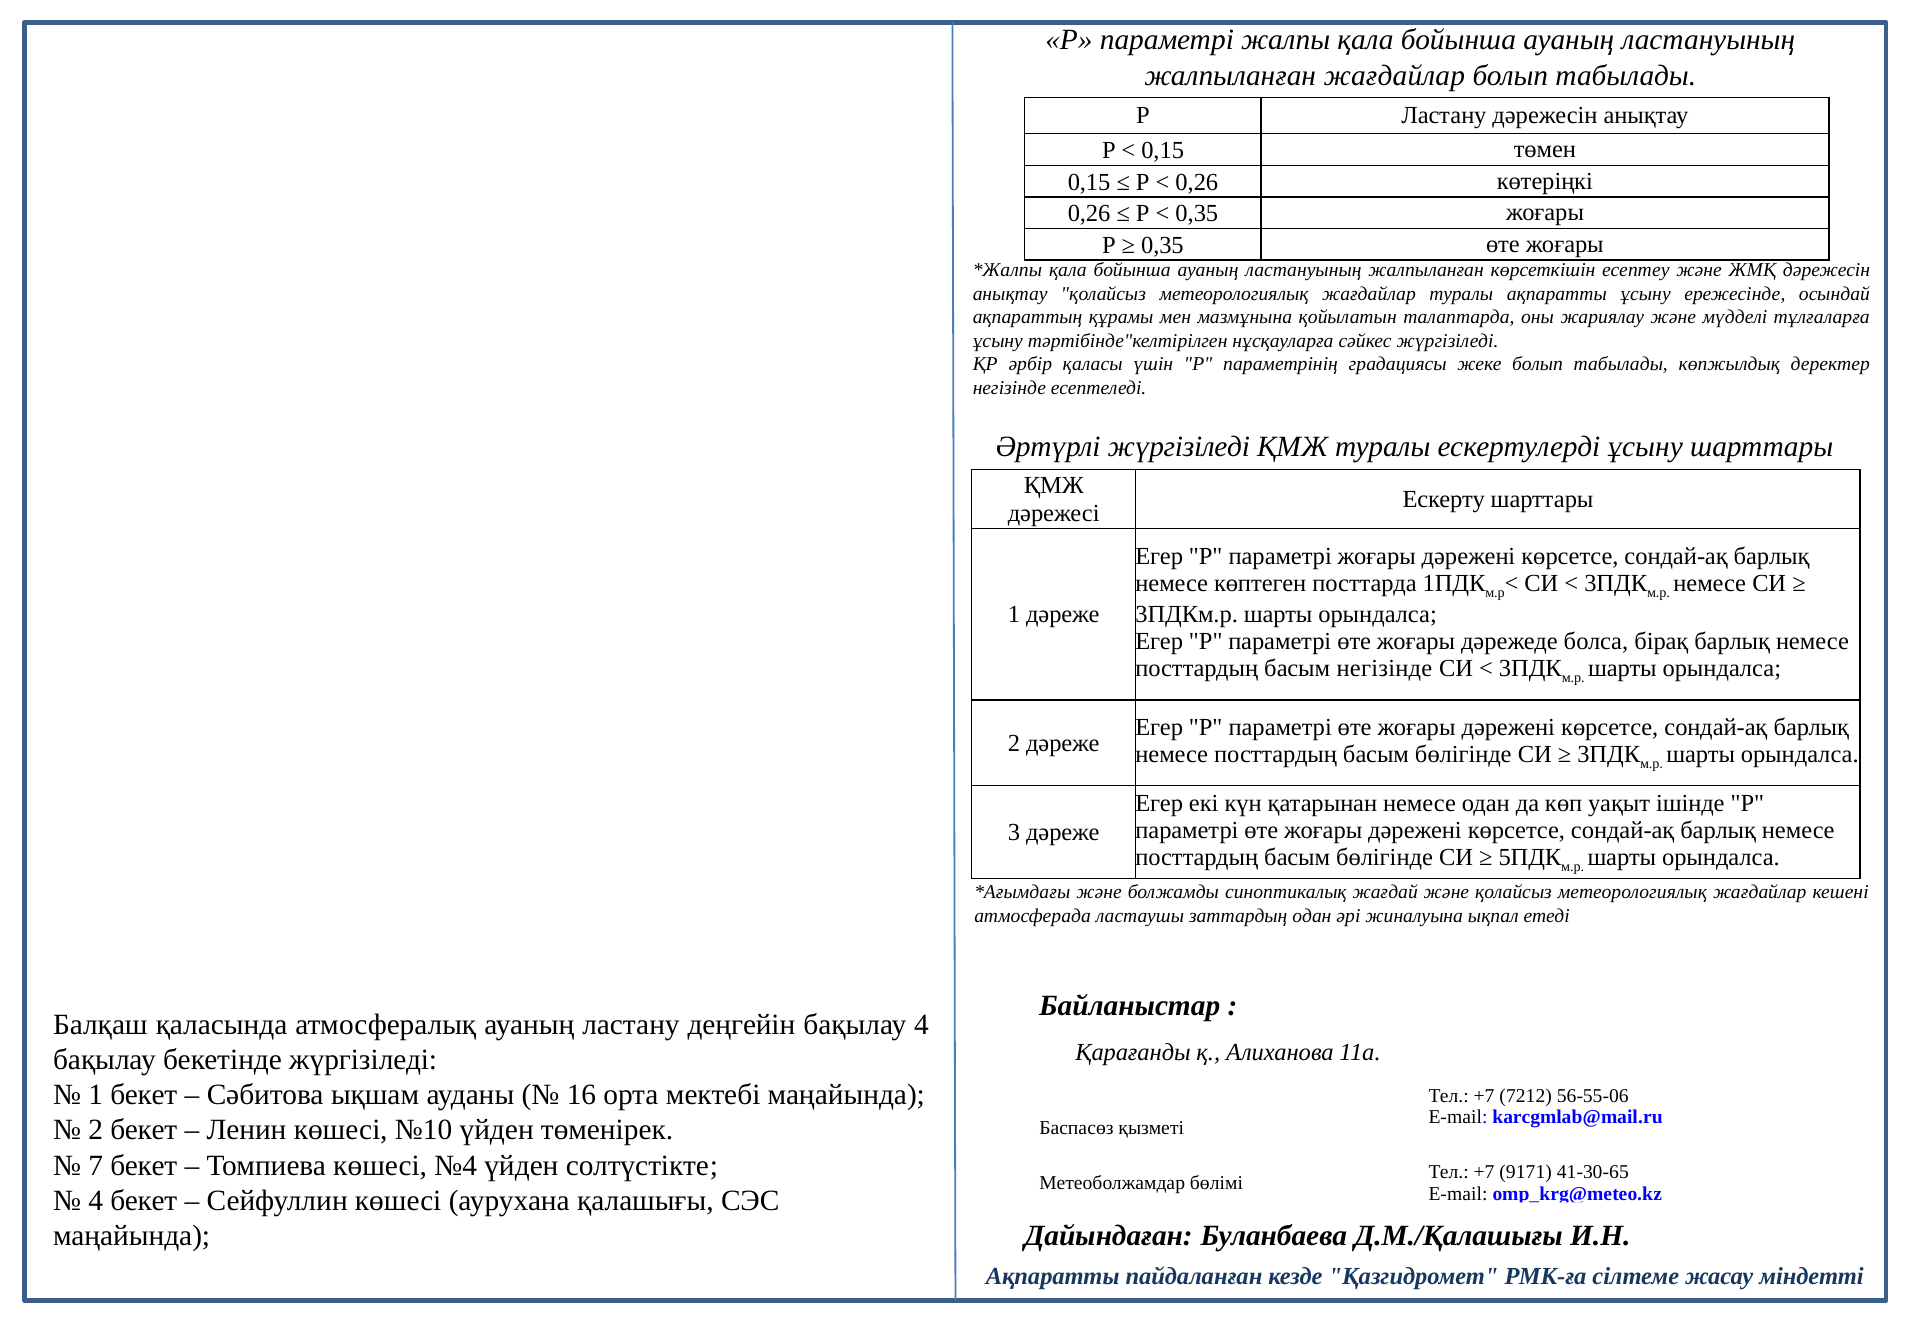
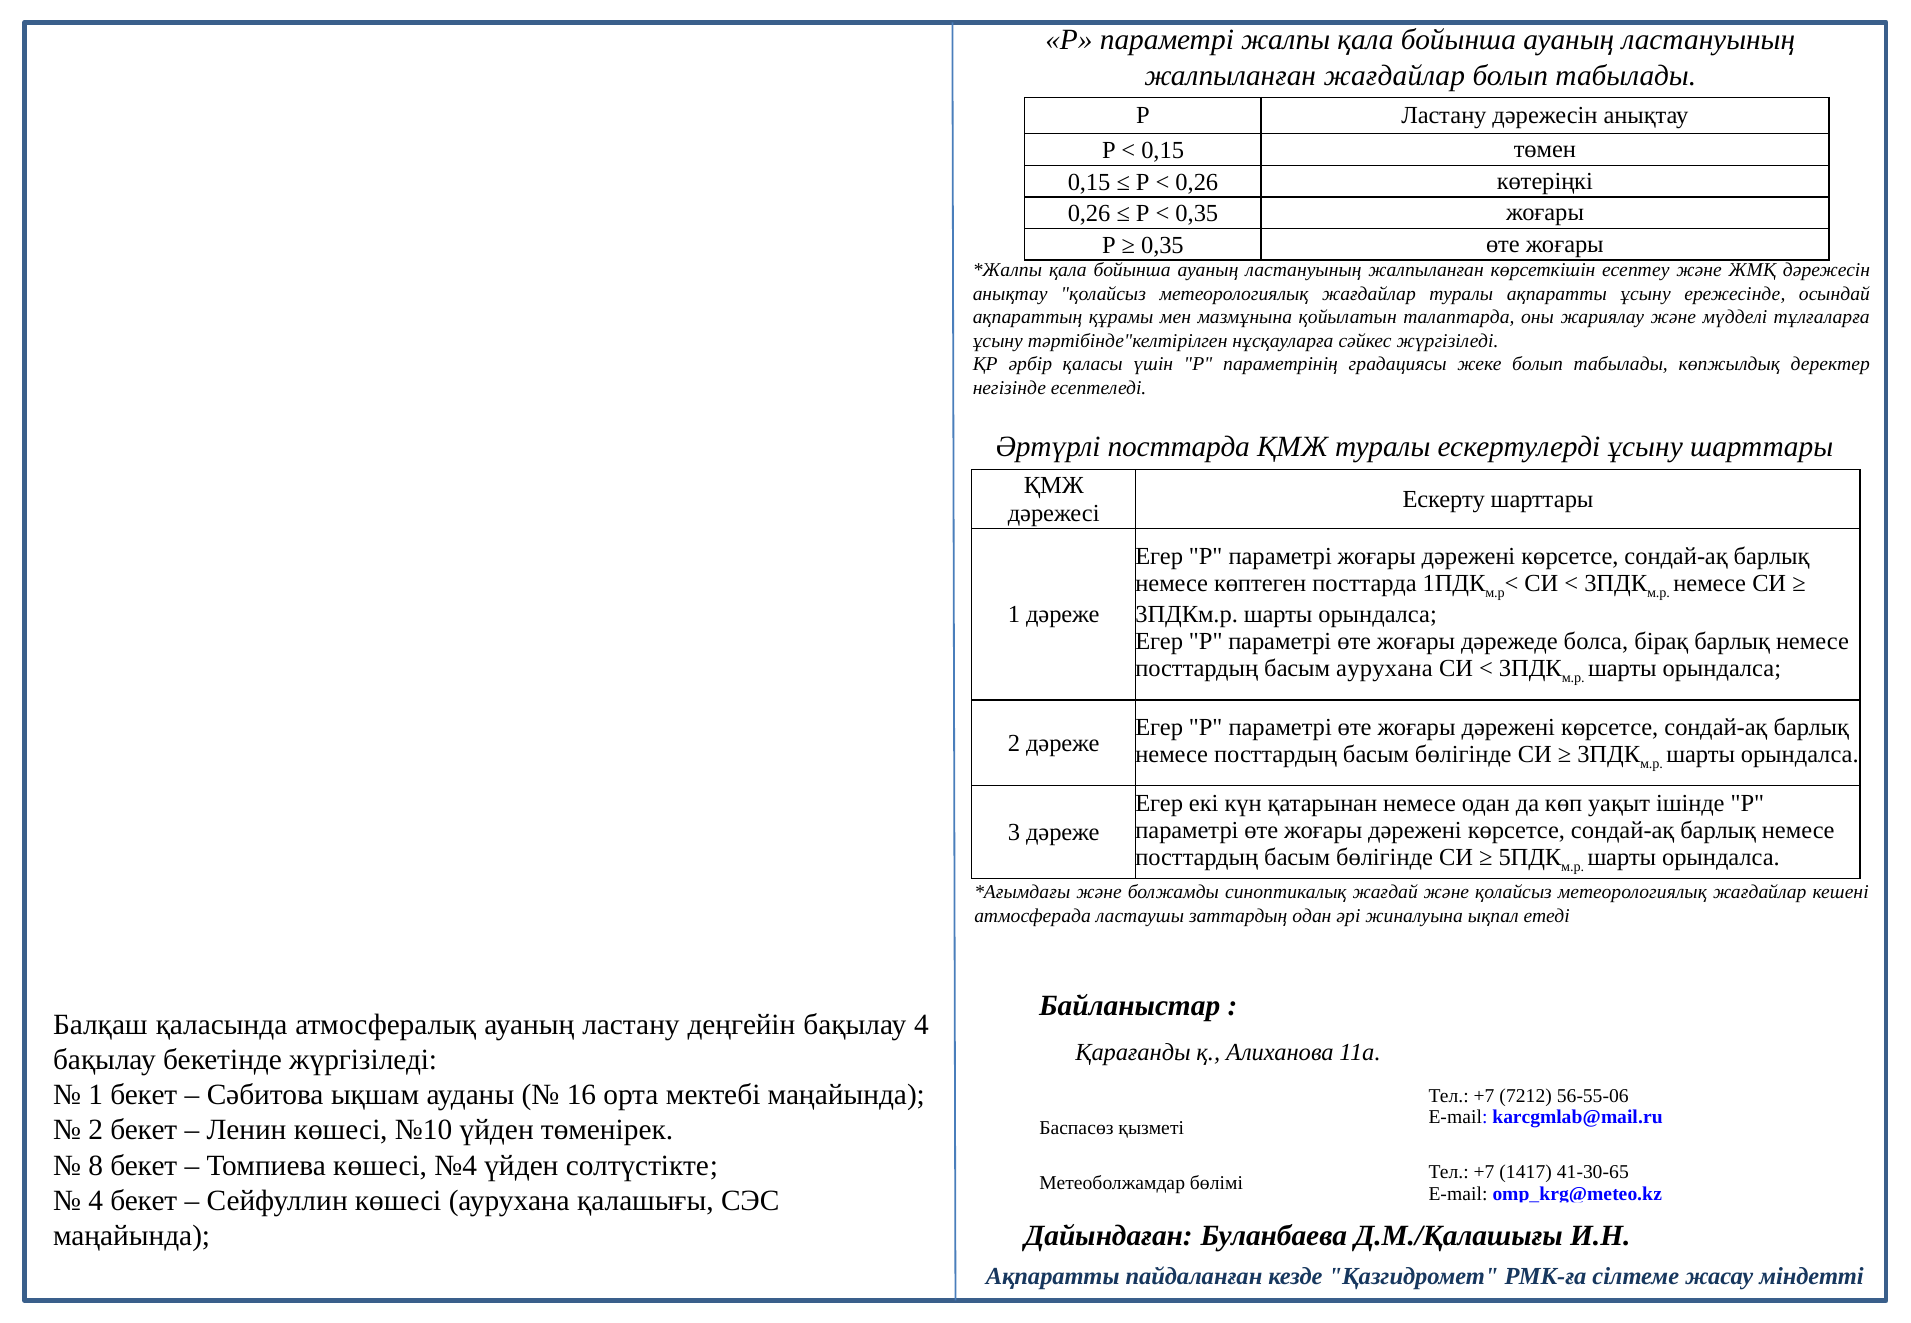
Әртүрлі жүргізіледі: жүргізіледі -> посттарда (1179, 447)
басым негізінде: негізінде -> аурухана (1384, 669)
7: 7 -> 8 (96, 1165)
9171: 9171 -> 1417 (1526, 1172)
